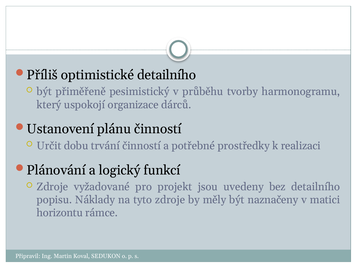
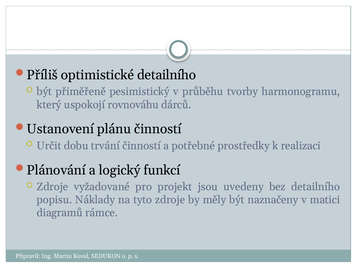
organizace: organizace -> rovnováhu (133, 105)
horizontu: horizontu -> diagramů (60, 213)
